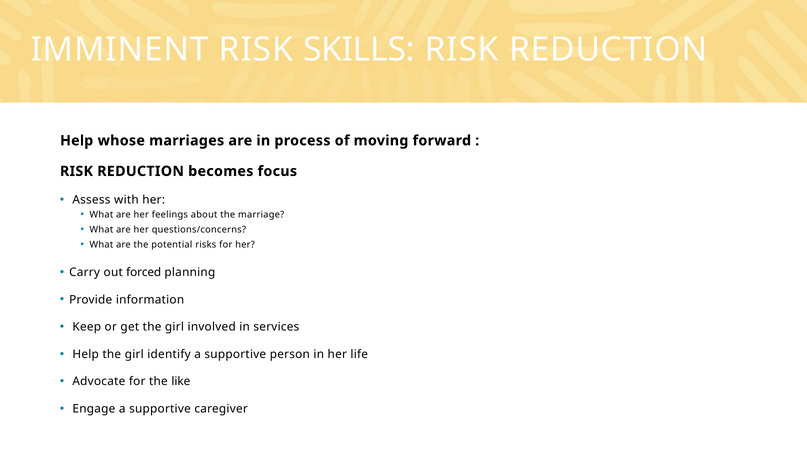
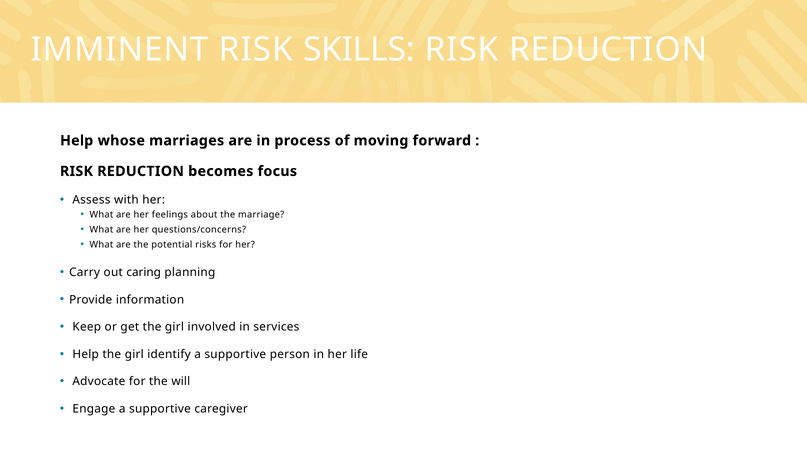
forced: forced -> caring (144, 272)
like: like -> will (181, 382)
